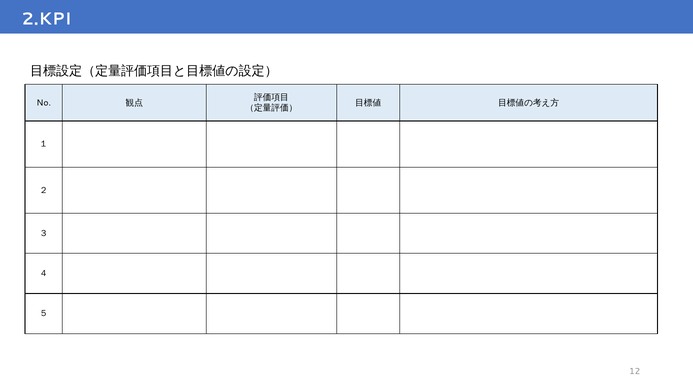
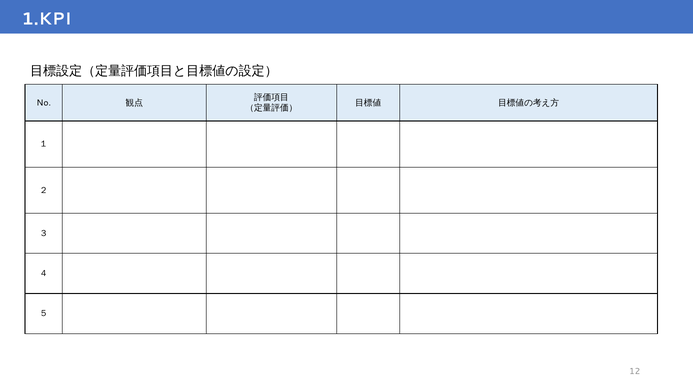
2.KPI: 2.KPI -> 1.KPI (47, 19)
